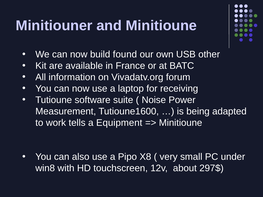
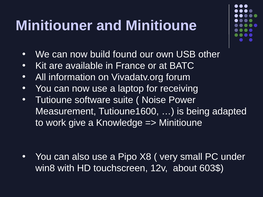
tells: tells -> give (77, 123)
Equipment: Equipment -> Knowledge (119, 123)
297$: 297$ -> 603$ (212, 168)
